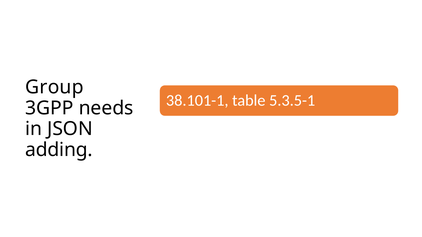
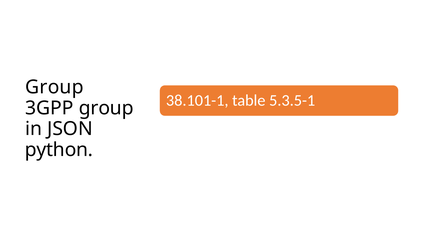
3GPP needs: needs -> group (106, 108)
adding: adding -> python (59, 150)
